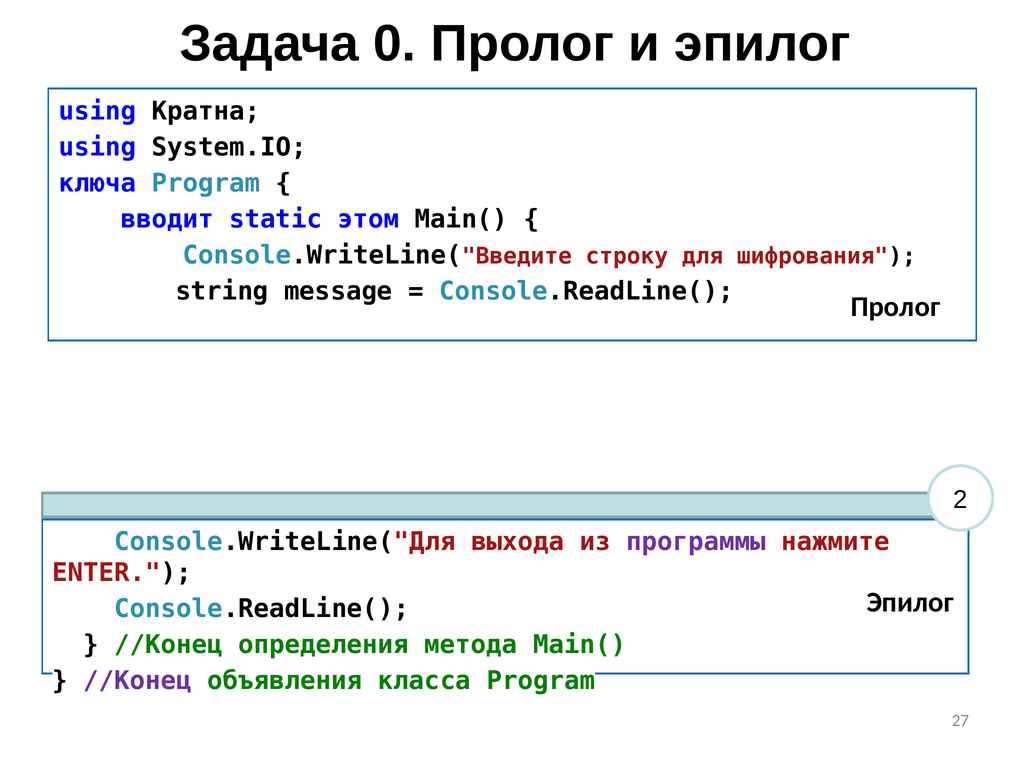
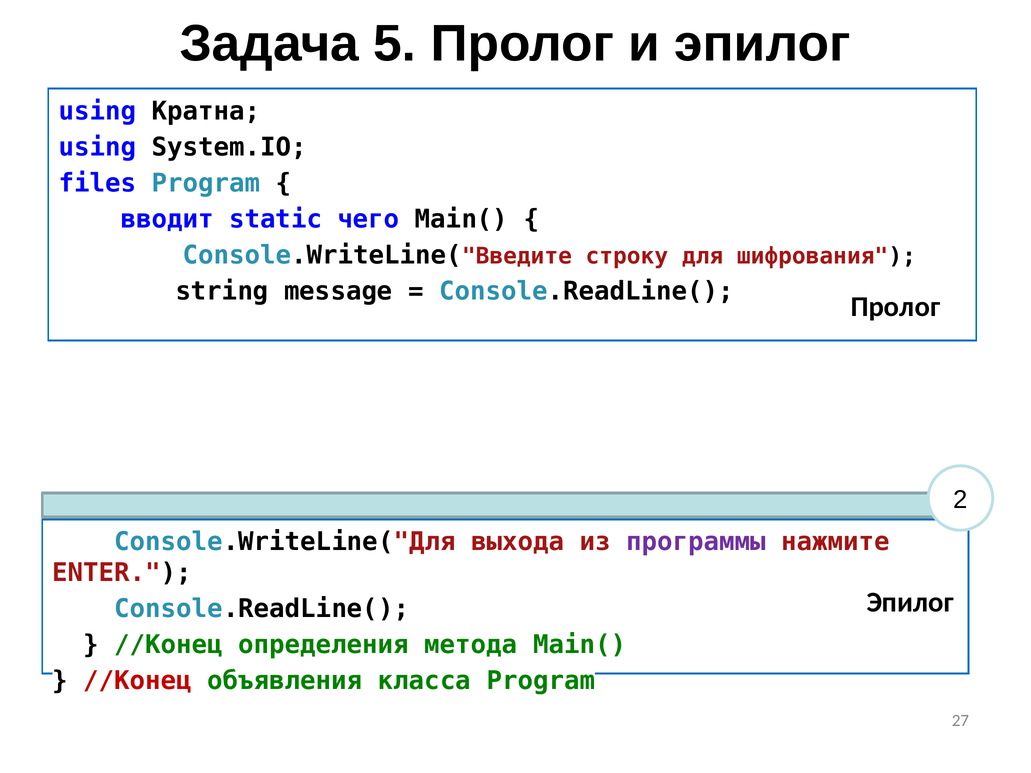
0: 0 -> 5 (395, 44)
ключа: ключа -> files (97, 183)
этом: этом -> чего (368, 219)
//Конец colour: purple -> red (138, 681)
